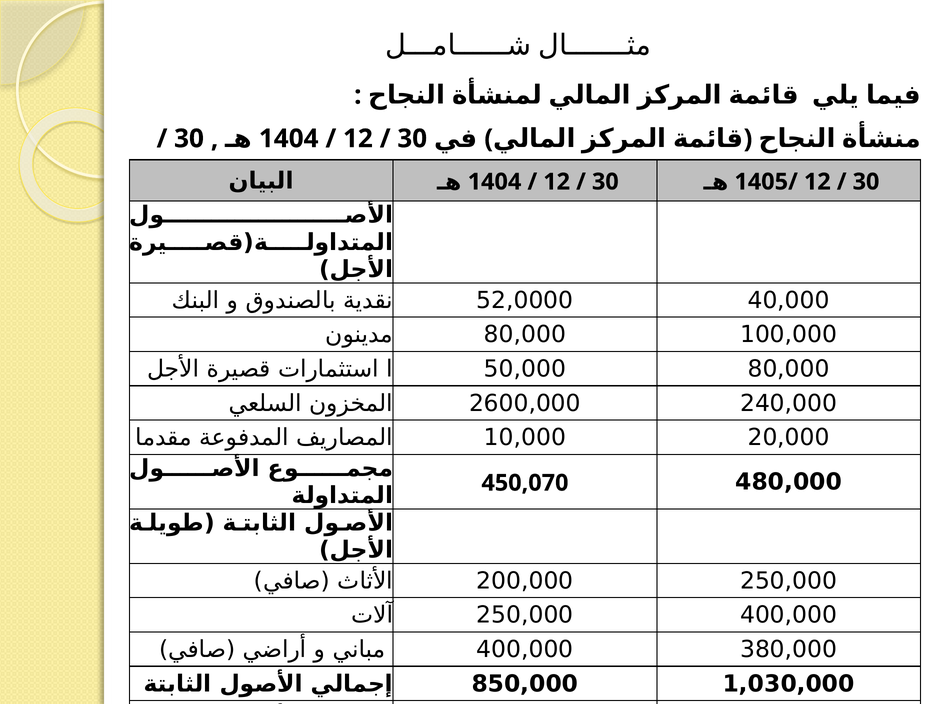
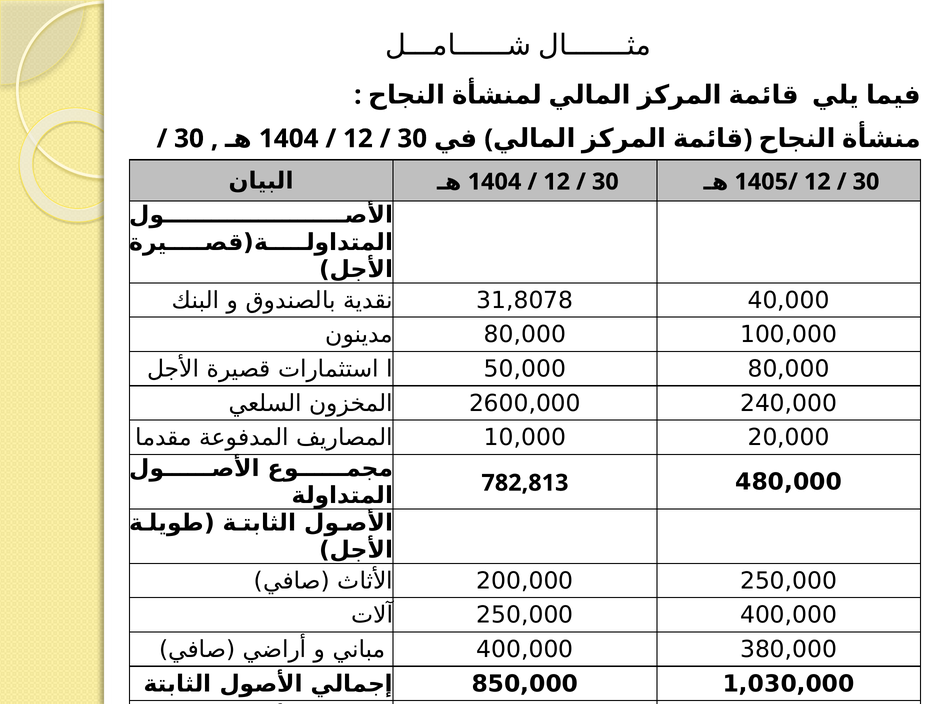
52,0000: 52,0000 -> 31,8078 (525, 300)
450,070: 450,070 -> 782,813 (525, 483)
